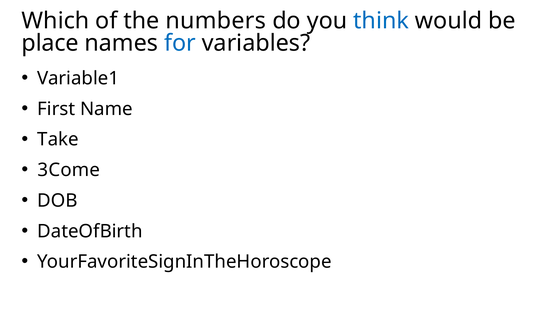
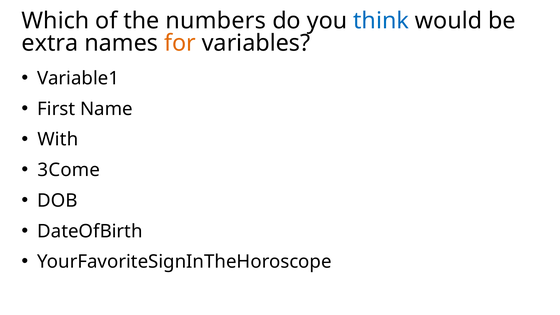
place: place -> extra (50, 43)
for colour: blue -> orange (180, 43)
Take: Take -> With (58, 139)
